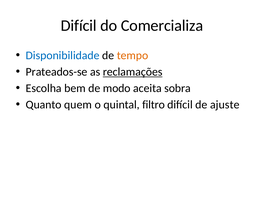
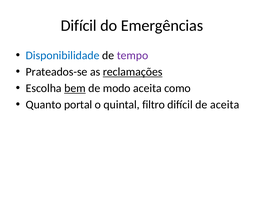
Comercializa: Comercializa -> Emergências (162, 26)
tempo colour: orange -> purple (133, 55)
bem underline: none -> present (75, 88)
sobra: sobra -> como (178, 88)
quem: quem -> portal (78, 105)
de ajuste: ajuste -> aceita (225, 105)
